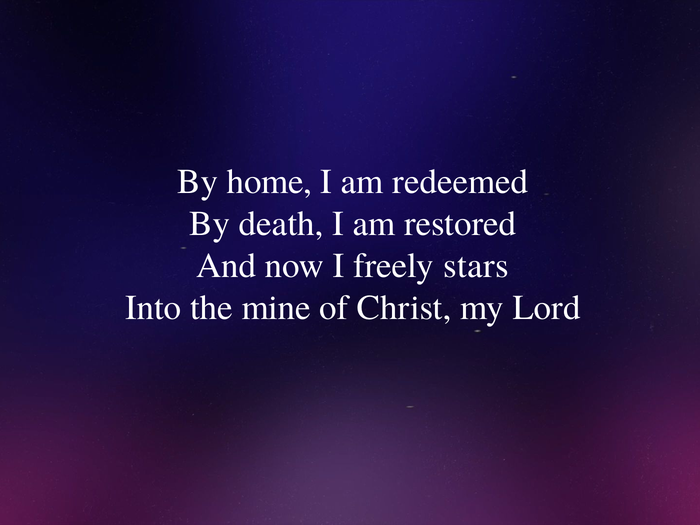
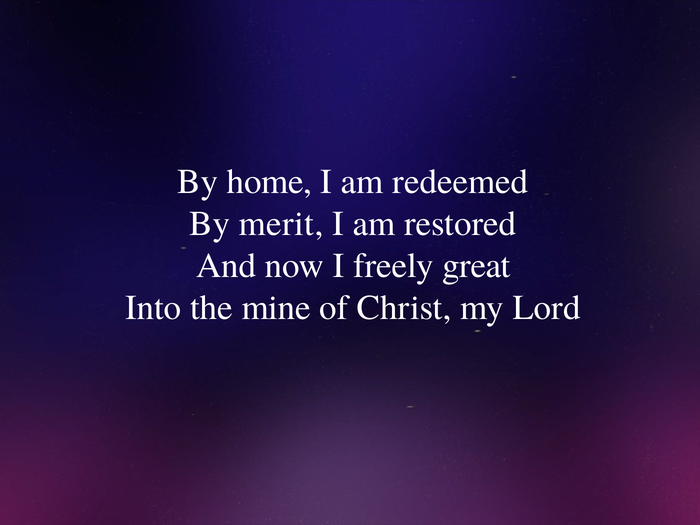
death: death -> merit (281, 224)
stars: stars -> great (476, 266)
